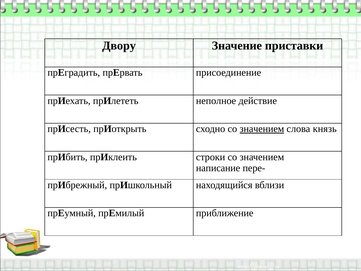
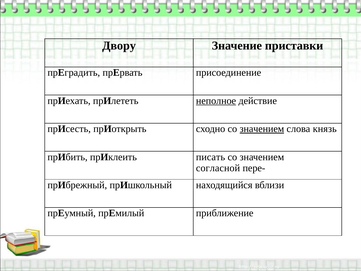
неполное underline: none -> present (216, 101)
строки: строки -> писать (211, 157)
написание: написание -> согласной (218, 168)
